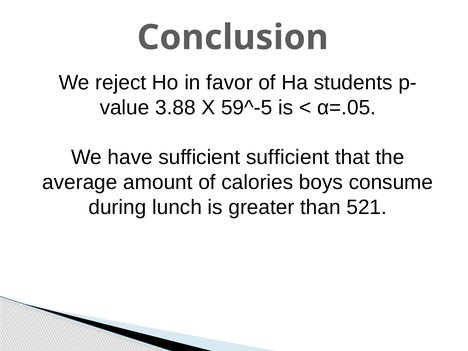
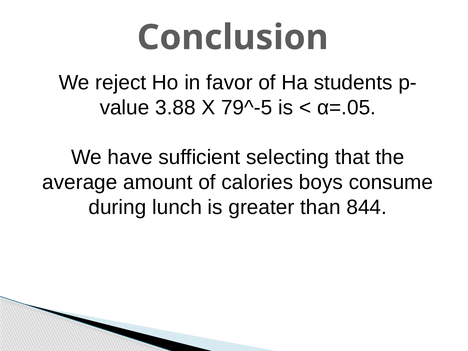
59^-5: 59^-5 -> 79^-5 (247, 107)
sufficient sufficient: sufficient -> selecting (288, 157)
521: 521 -> 844 (367, 207)
